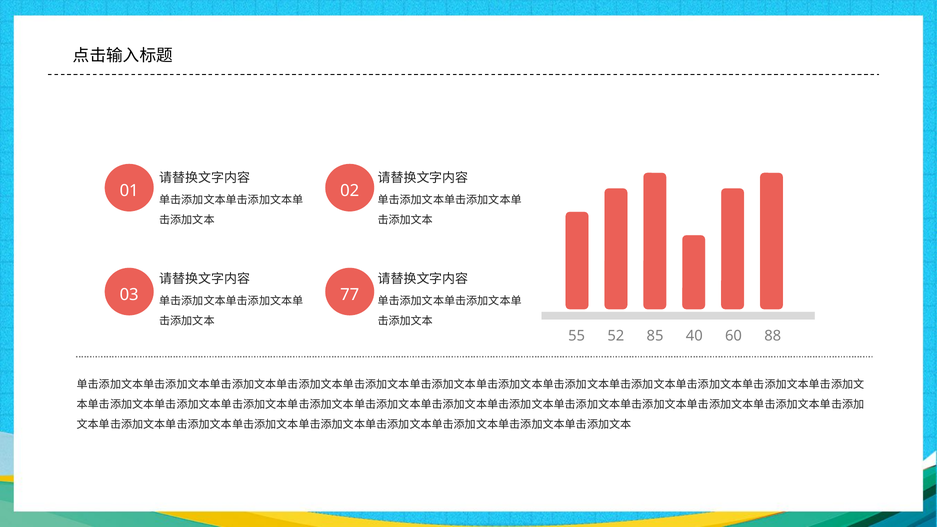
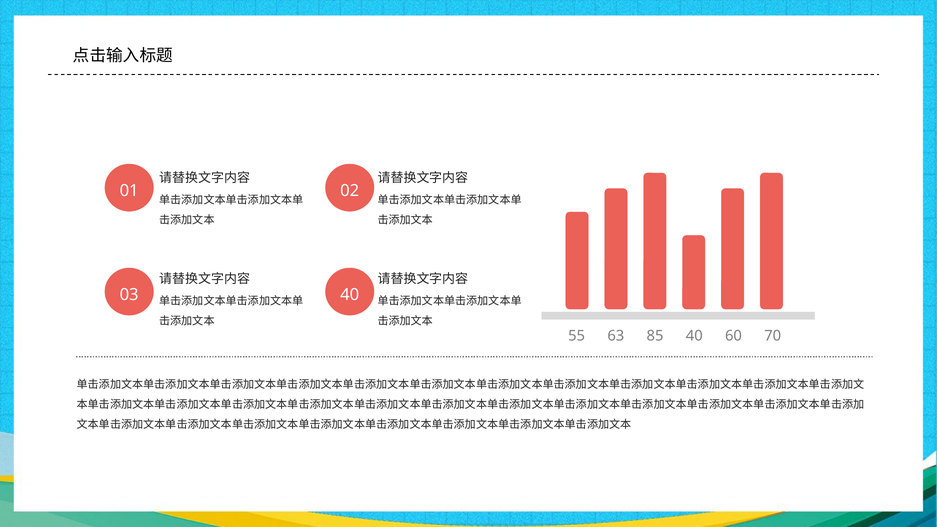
03 77: 77 -> 40 (350, 295)
52: 52 -> 63 (616, 336)
88: 88 -> 70 (773, 336)
